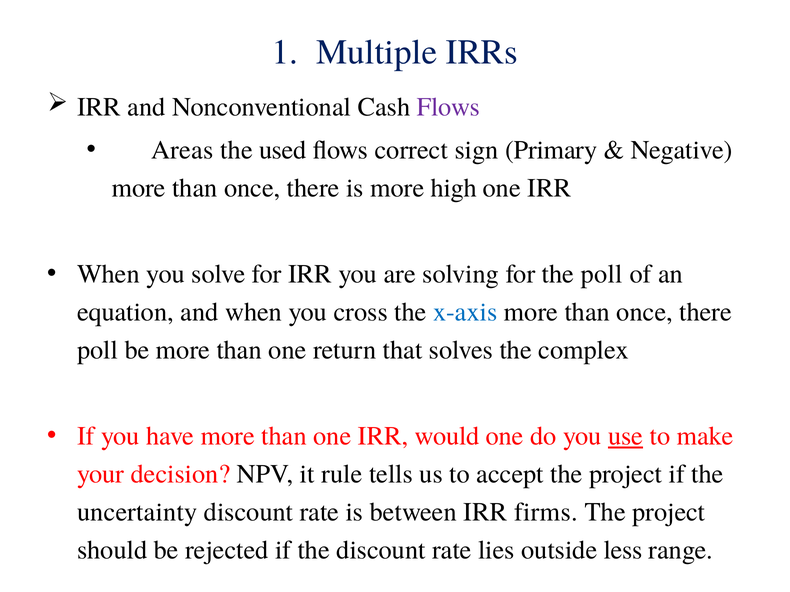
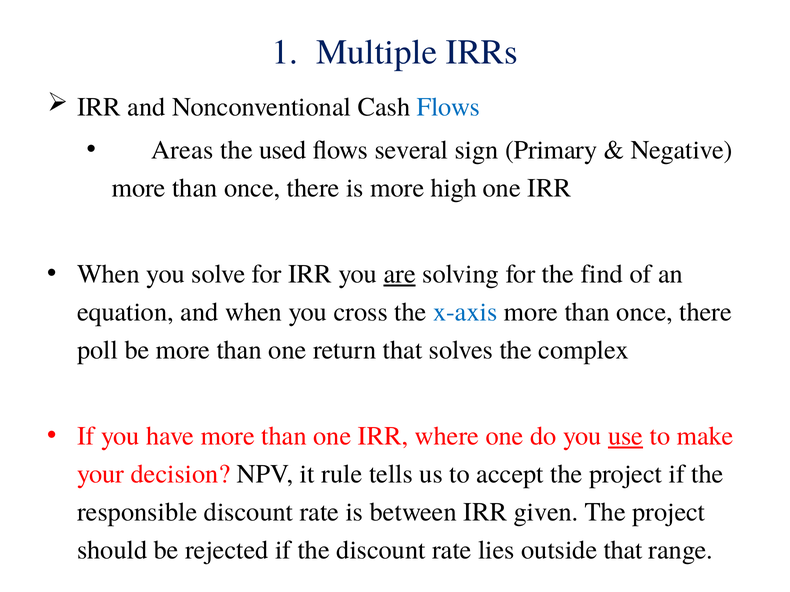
Flows colour: purple -> blue (448, 107)
correct: correct -> several (411, 150)
are underline: none -> present (400, 274)
the poll: poll -> find (602, 274)
would: would -> where (447, 437)
uncertainty: uncertainty -> responsible (137, 512)
firms: firms -> given (546, 512)
outside less: less -> that (623, 550)
